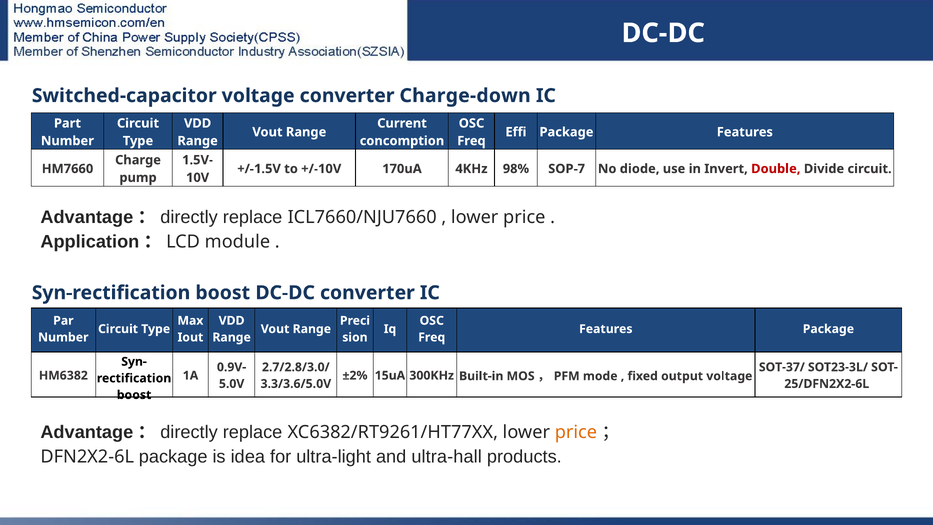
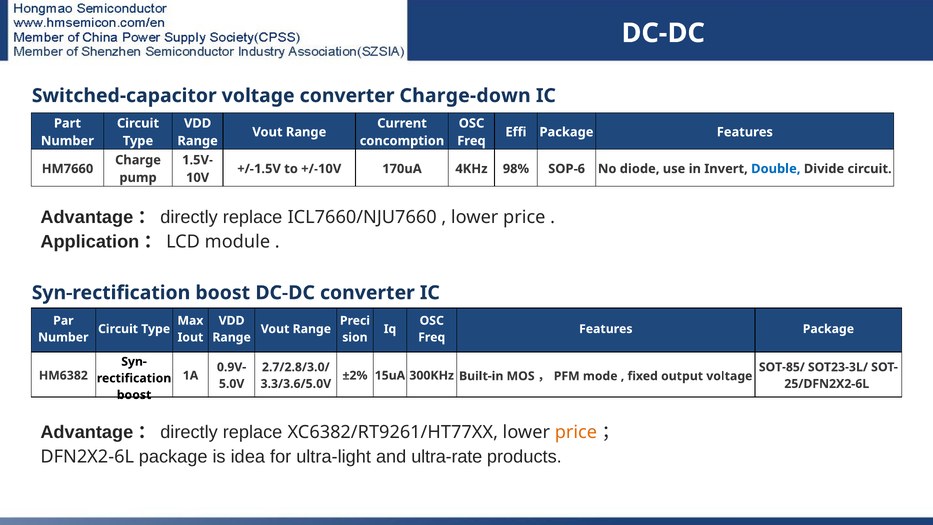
SOP-7: SOP-7 -> SOP-6 (567, 169)
Double colour: red -> blue (776, 169)
SOT-37/: SOT-37/ -> SOT-85/ (782, 367)
ultra-hall: ultra-hall -> ultra-rate (447, 457)
